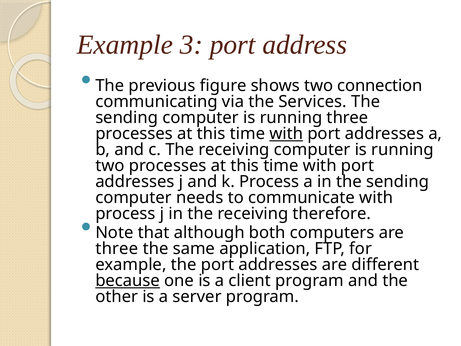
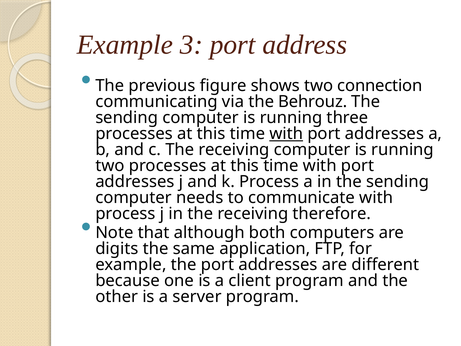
Services: Services -> Behrouz (313, 102)
three: three -> digits (117, 249)
because underline: present -> none (128, 280)
